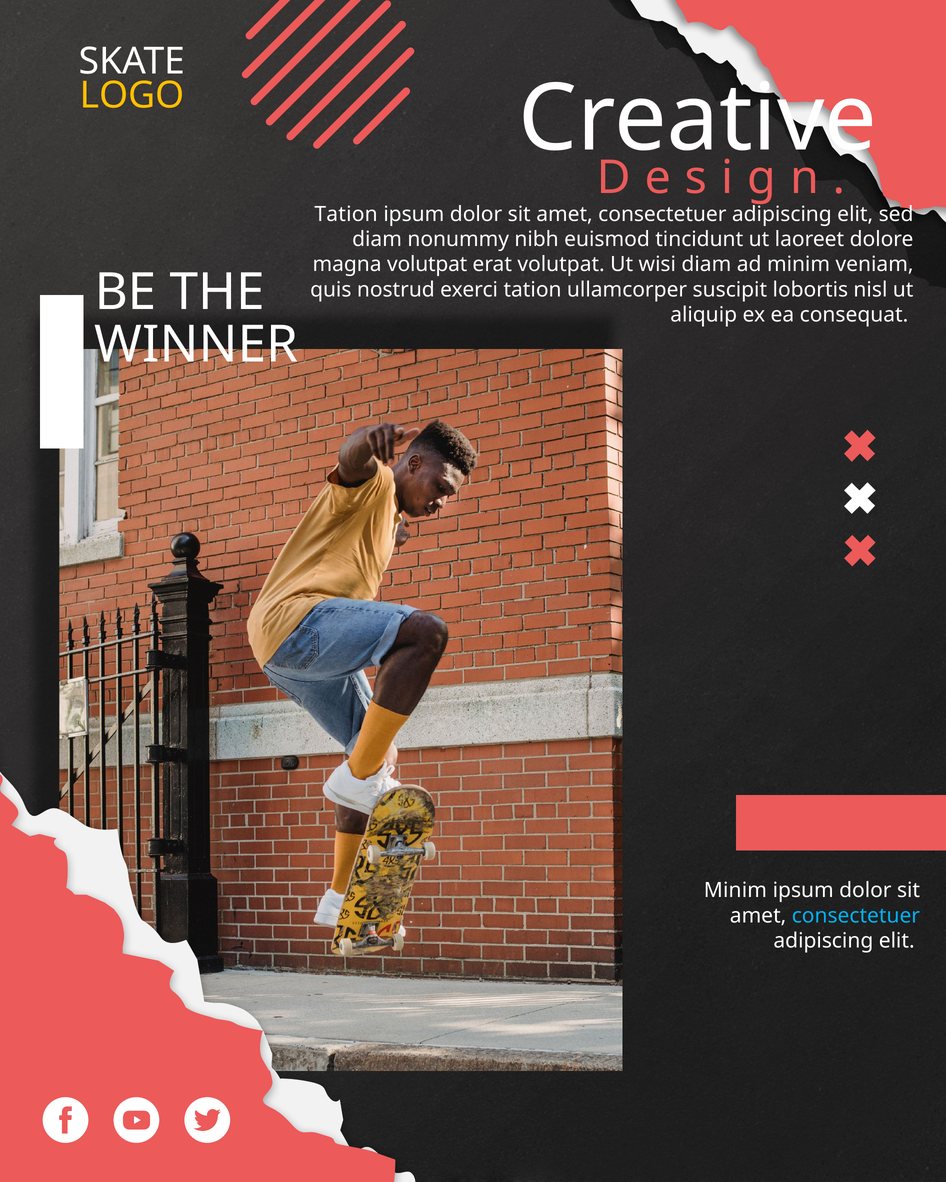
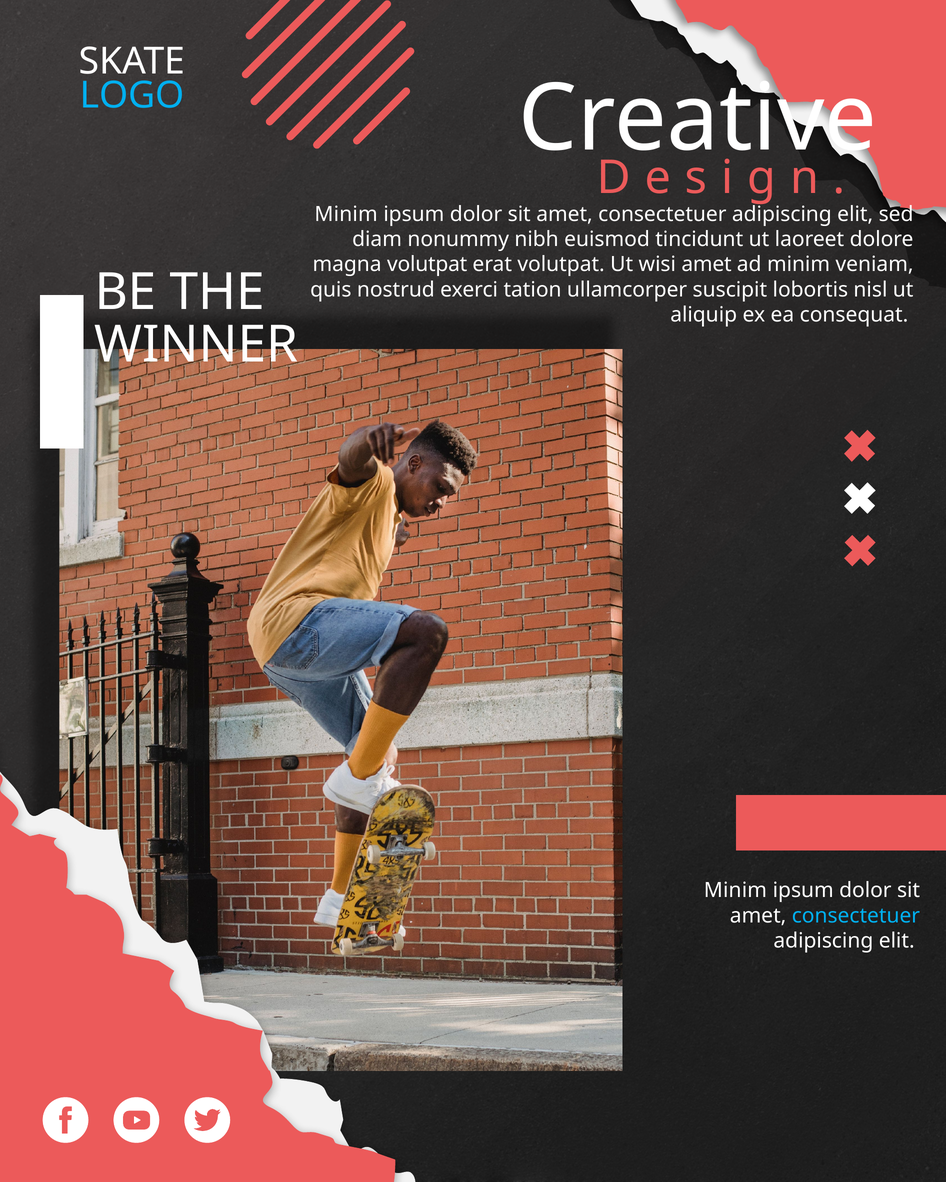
LOGO colour: yellow -> light blue (132, 96)
Tation: Tation -> Minim (346, 214)
wisi diam: diam -> amet (707, 265)
